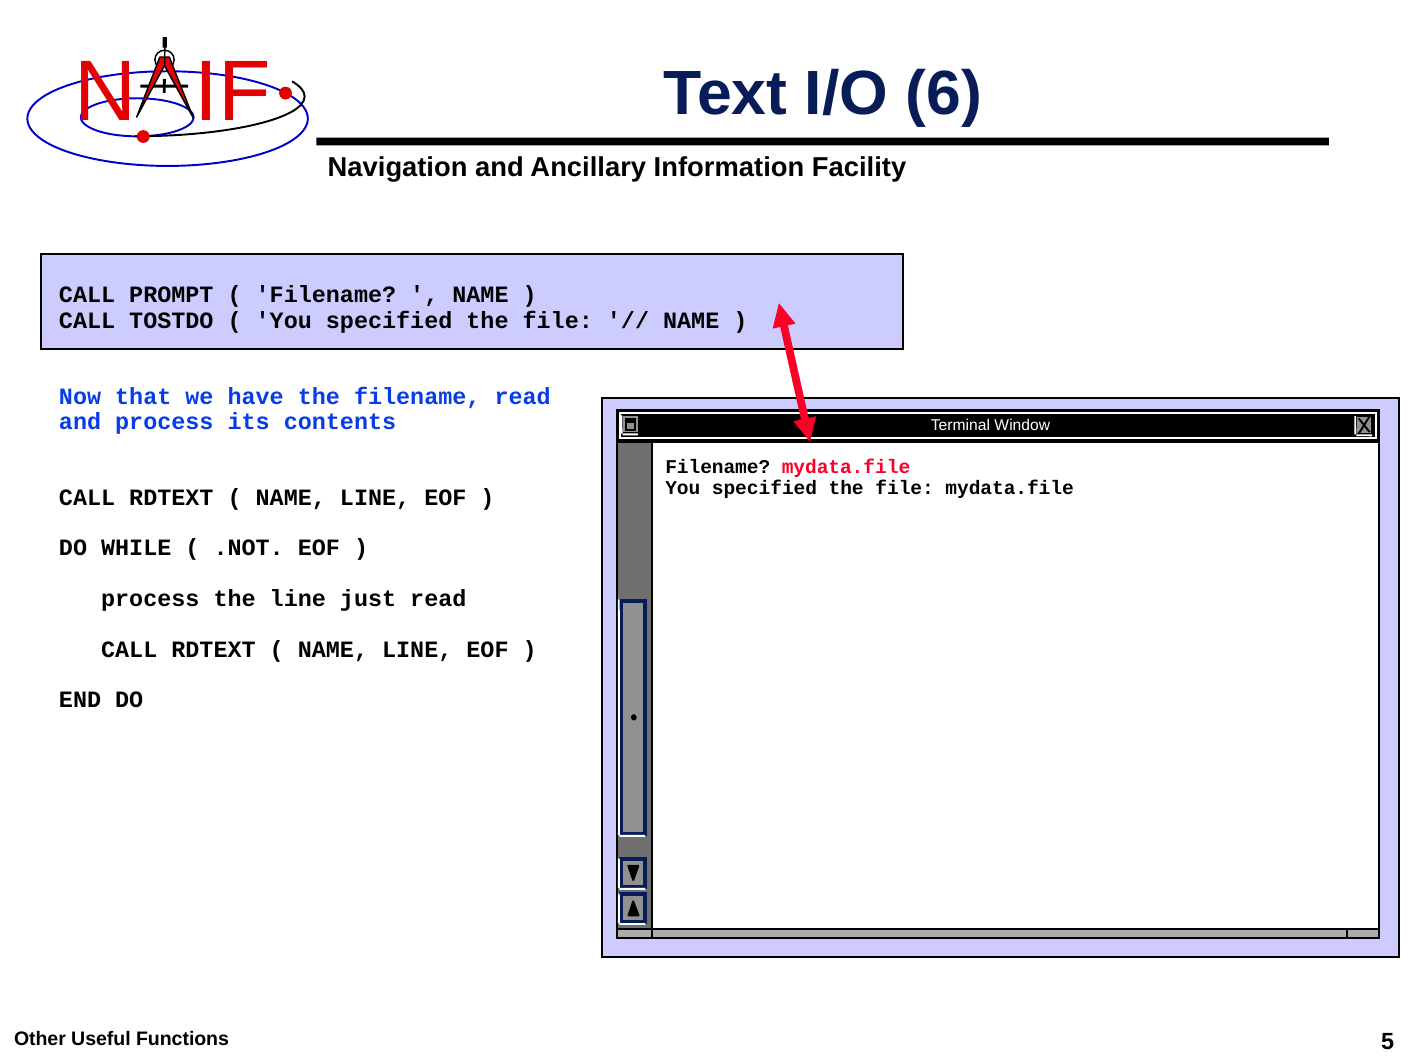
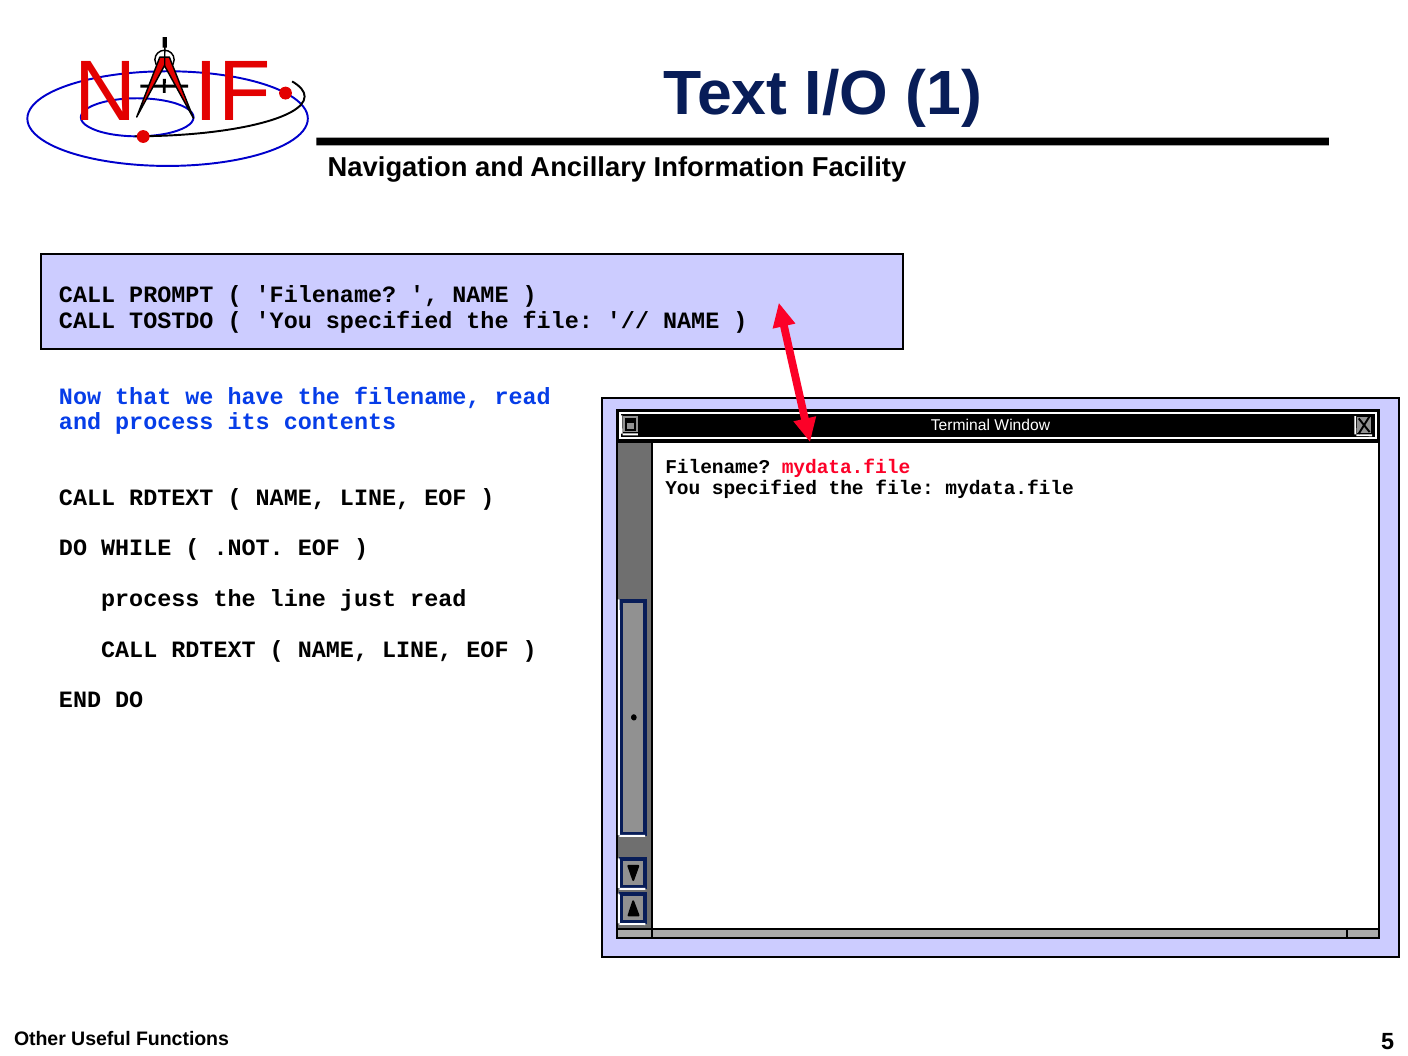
6: 6 -> 1 (944, 94)
